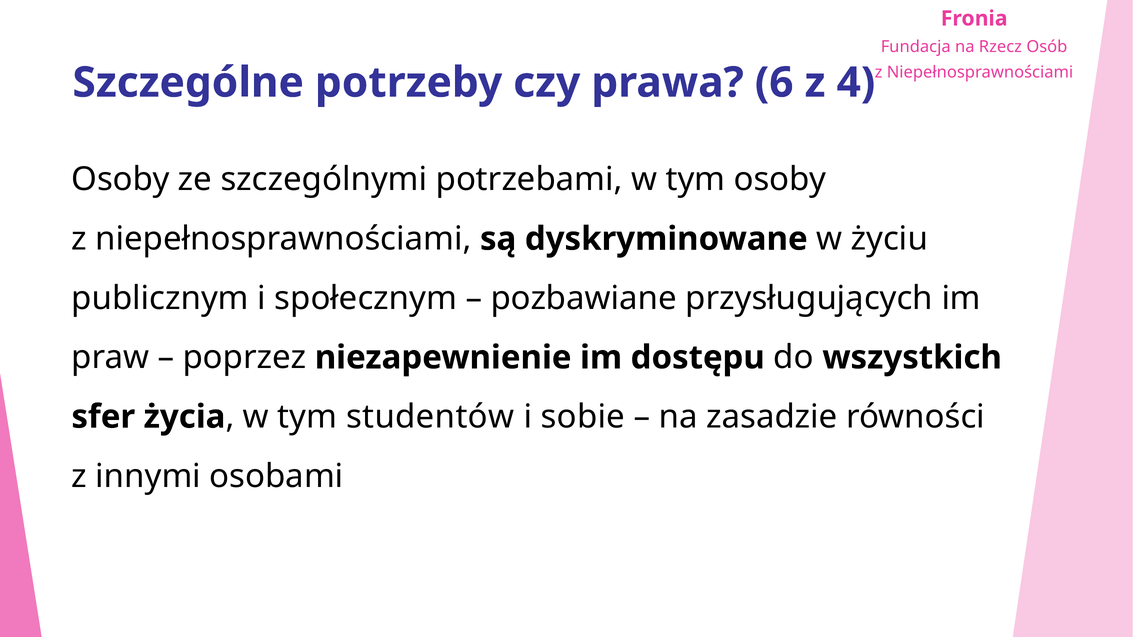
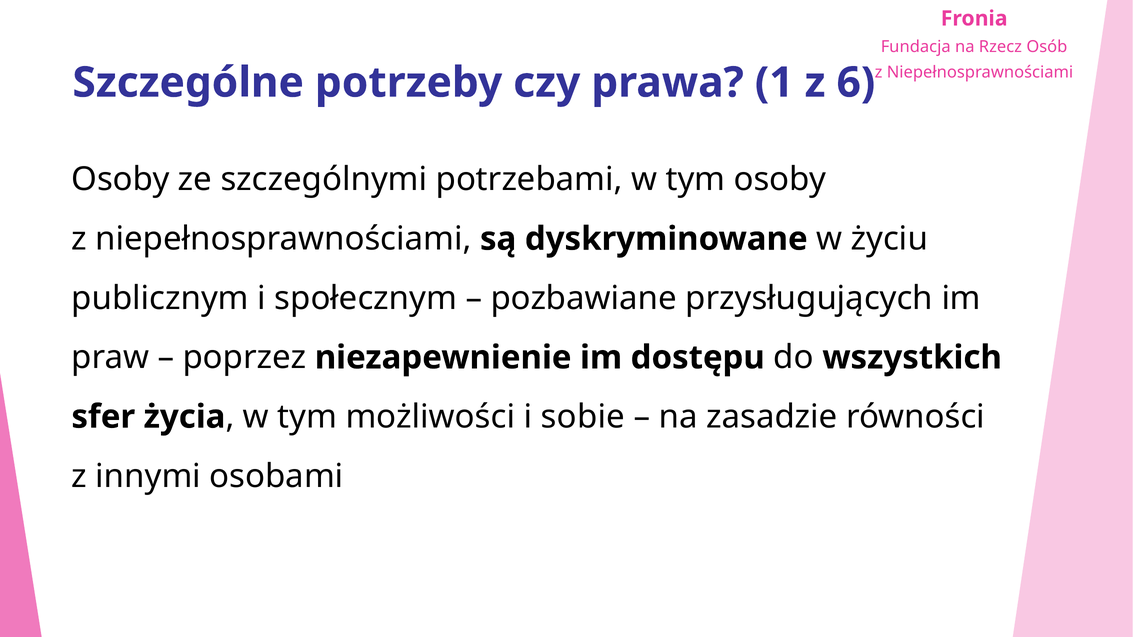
6: 6 -> 1 (774, 83)
4: 4 -> 6 (856, 83)
studentów: studentów -> możliwości (430, 417)
